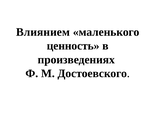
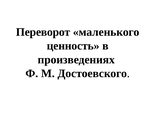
Влиянием: Влиянием -> Переворот (43, 32)
